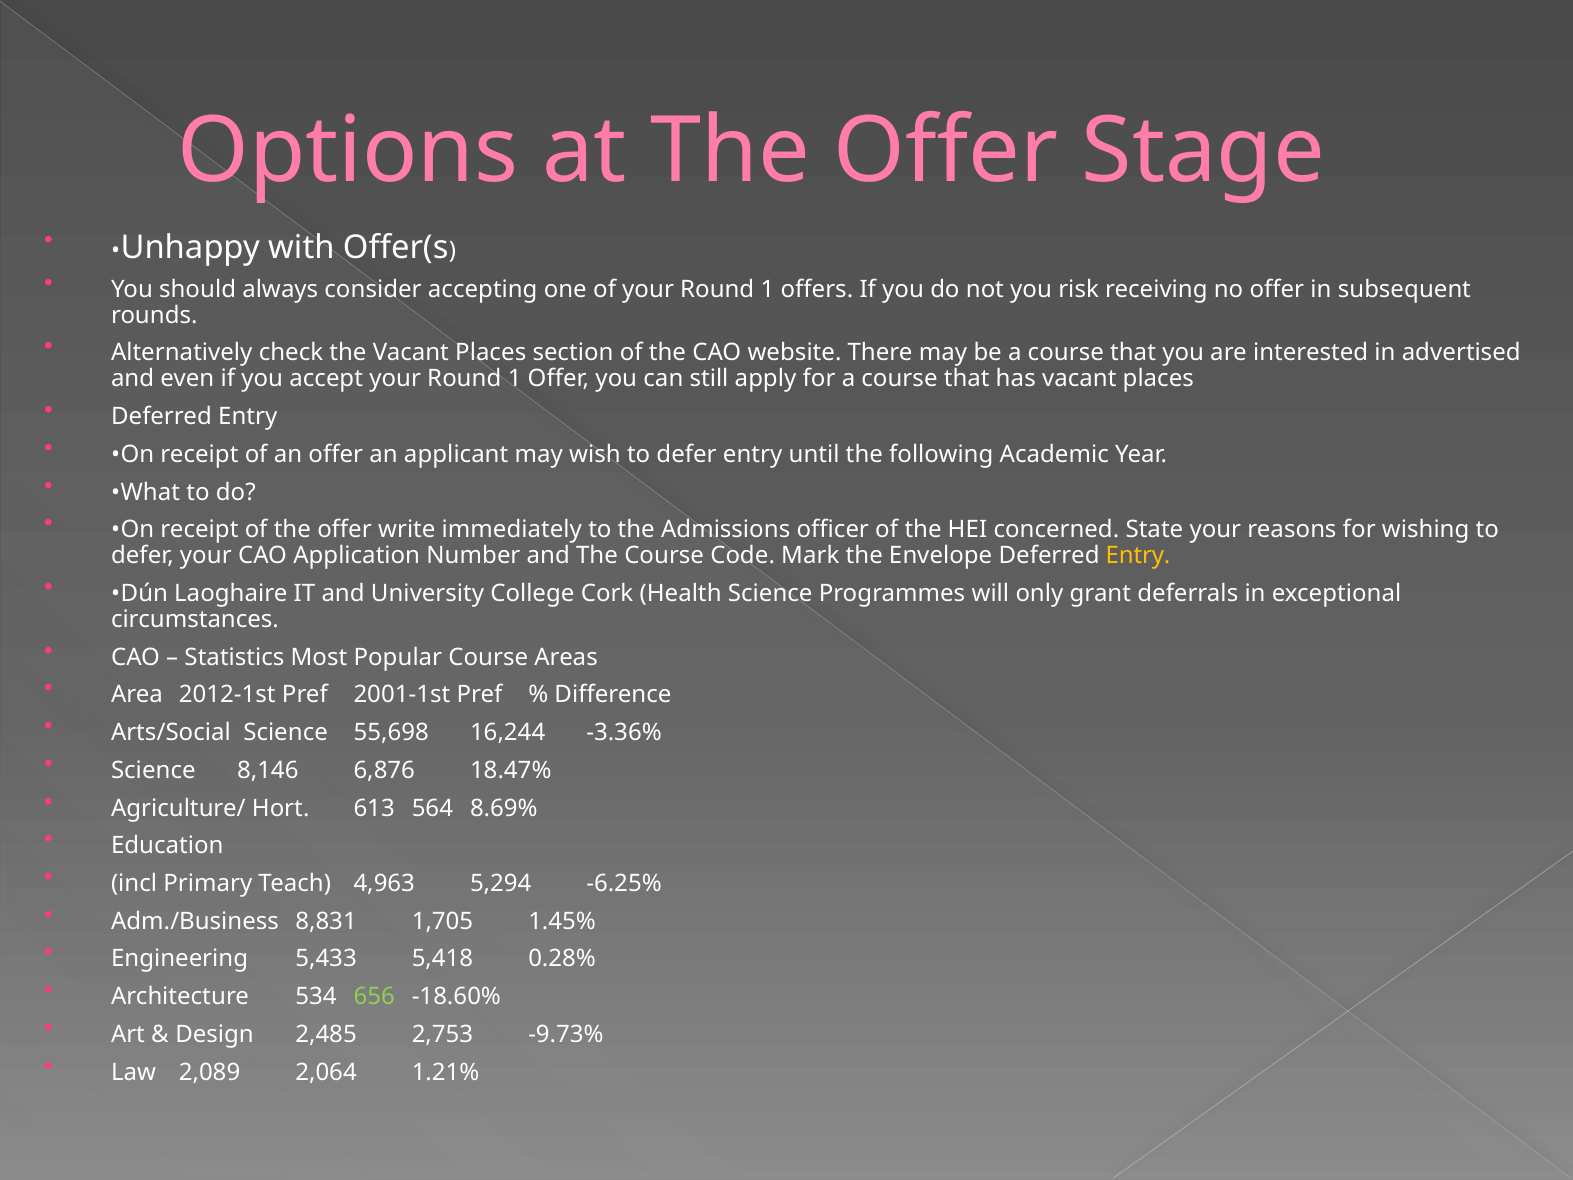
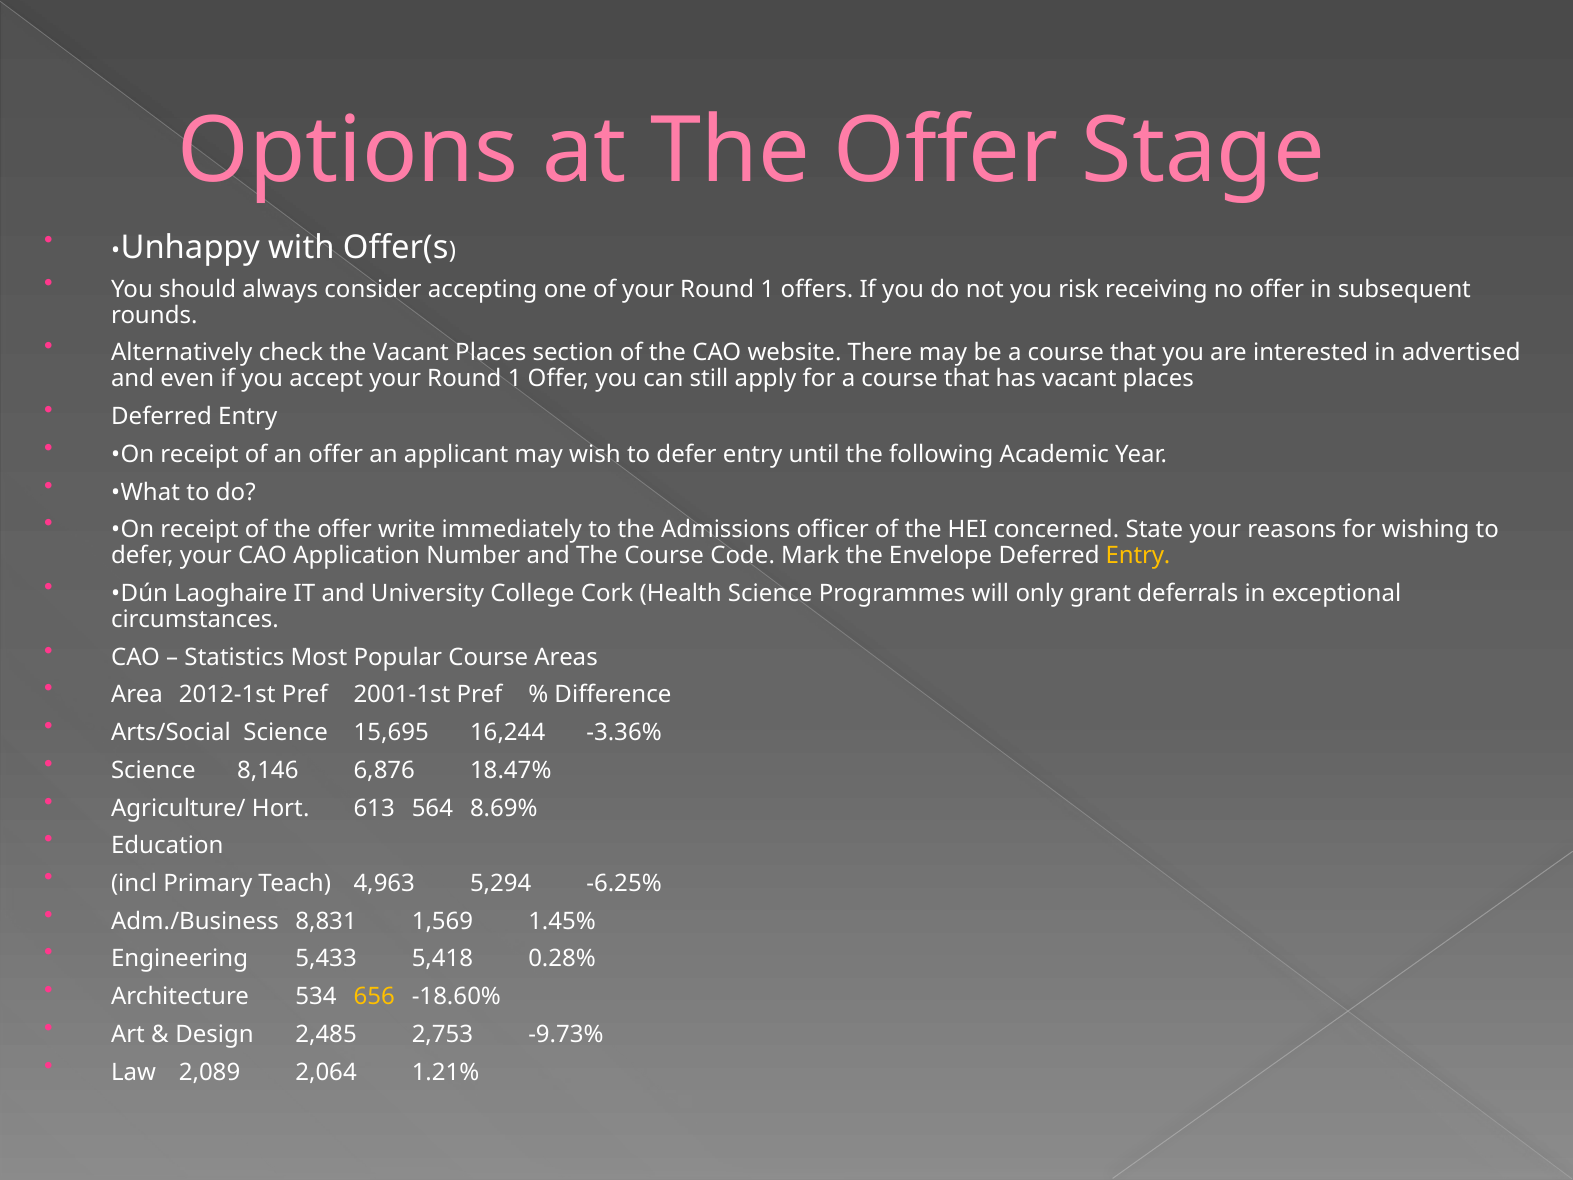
55,698: 55,698 -> 15,695 (391, 732)
1,705: 1,705 -> 1,569 (443, 921)
656 colour: light green -> yellow (374, 996)
